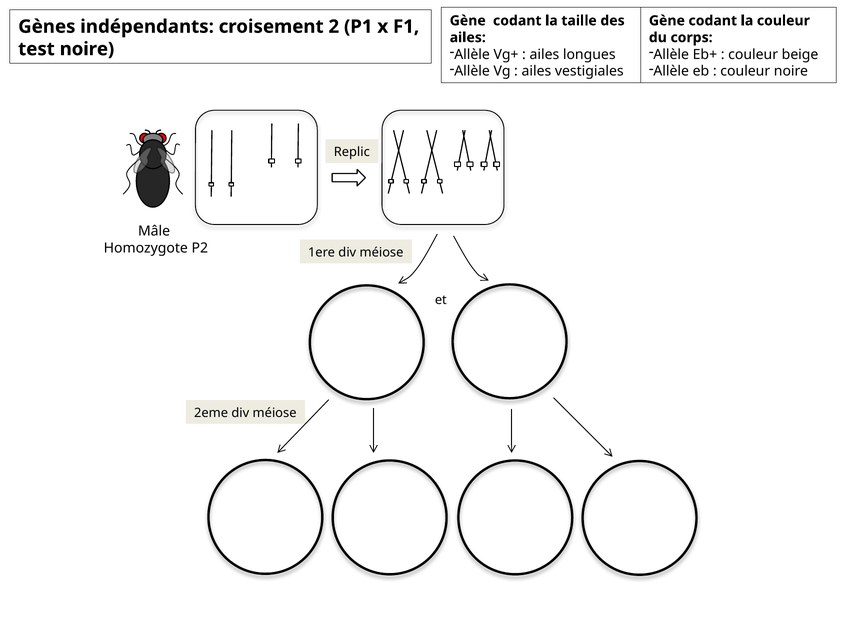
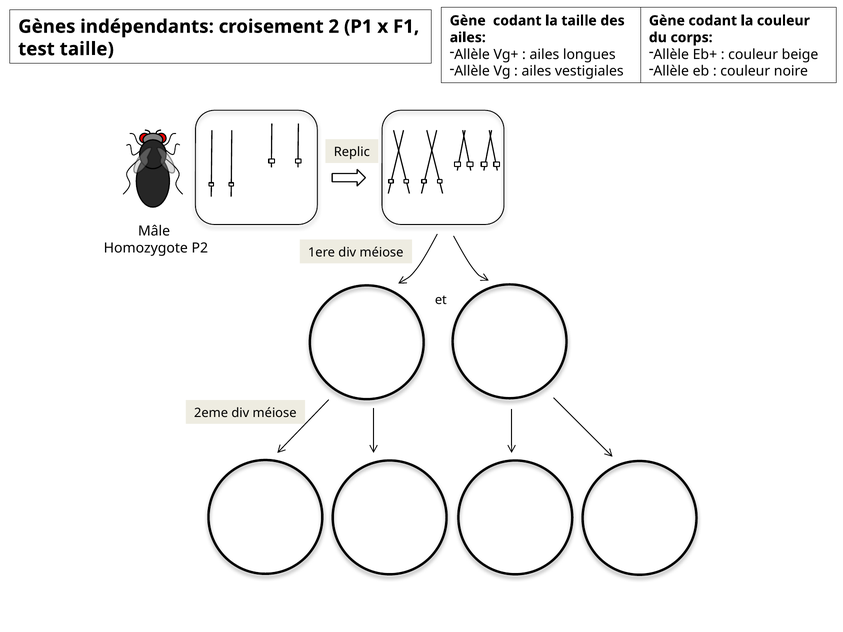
test noire: noire -> taille (87, 49)
